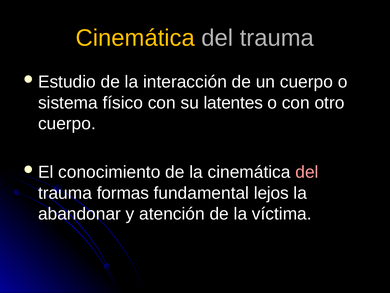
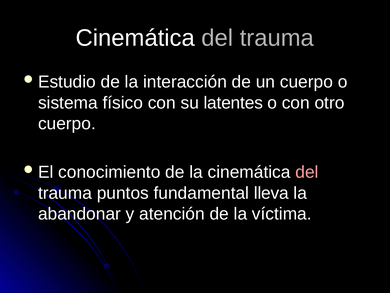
Cinemática colour: yellow -> white (135, 38)
formas: formas -> puntos (123, 193)
lejos: lejos -> lleva (271, 193)
